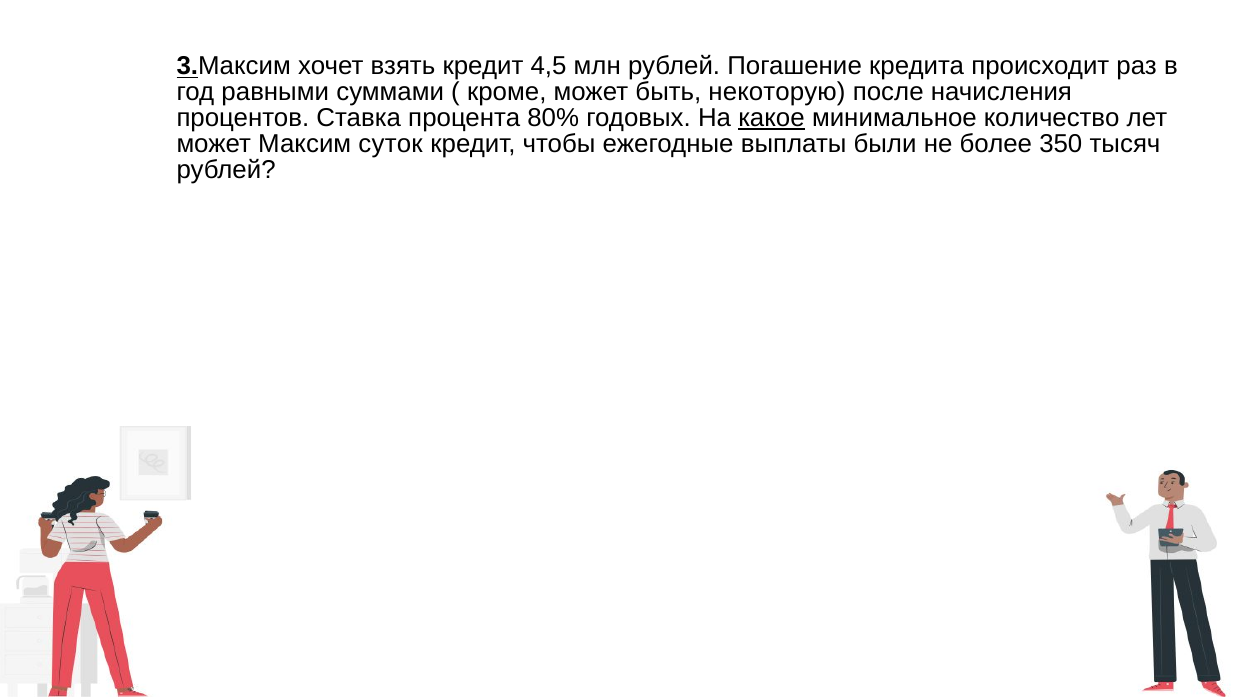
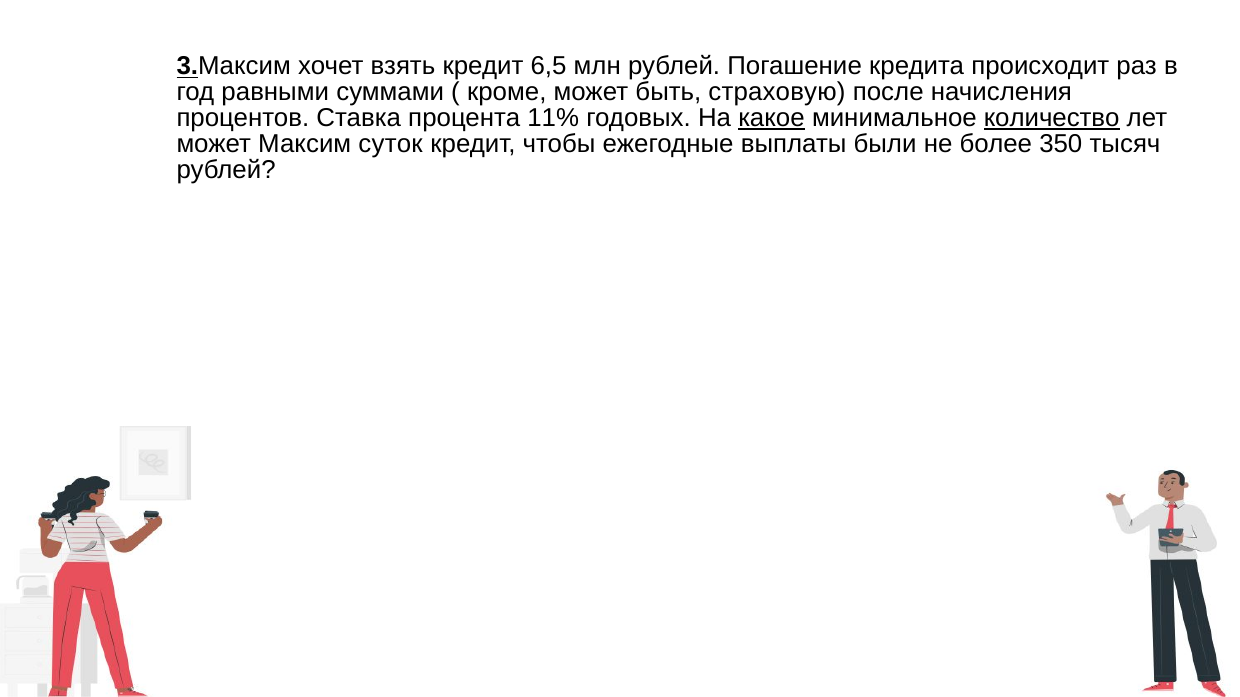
4,5: 4,5 -> 6,5 (549, 66)
некоторую: некоторую -> страховую (777, 92)
80%: 80% -> 11% (553, 118)
количество underline: none -> present (1052, 118)
